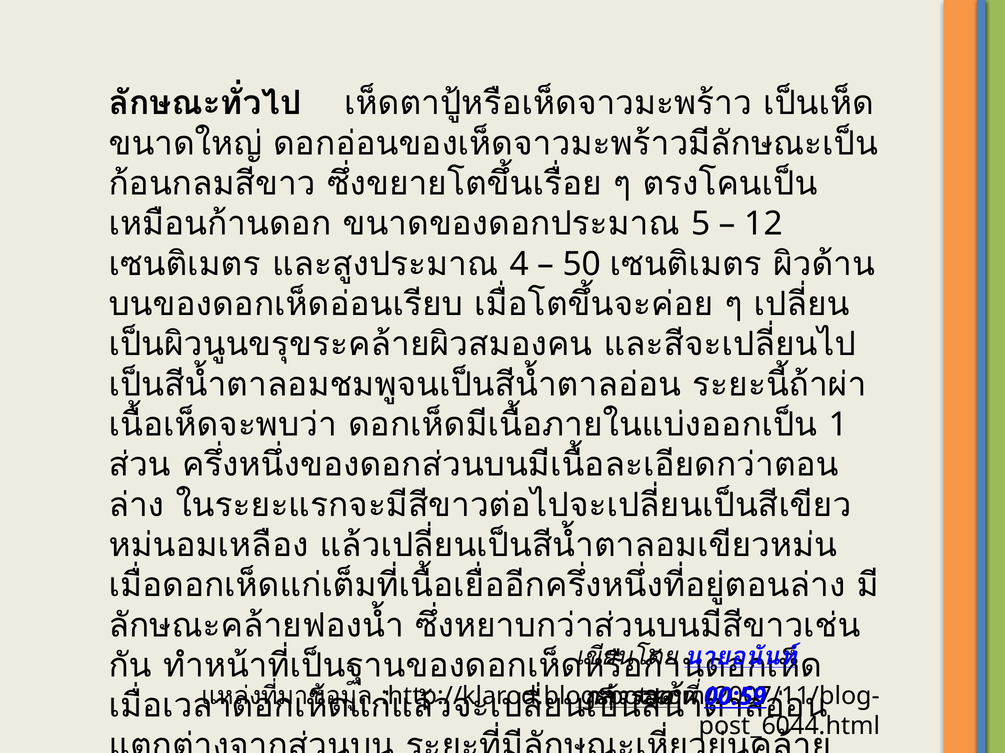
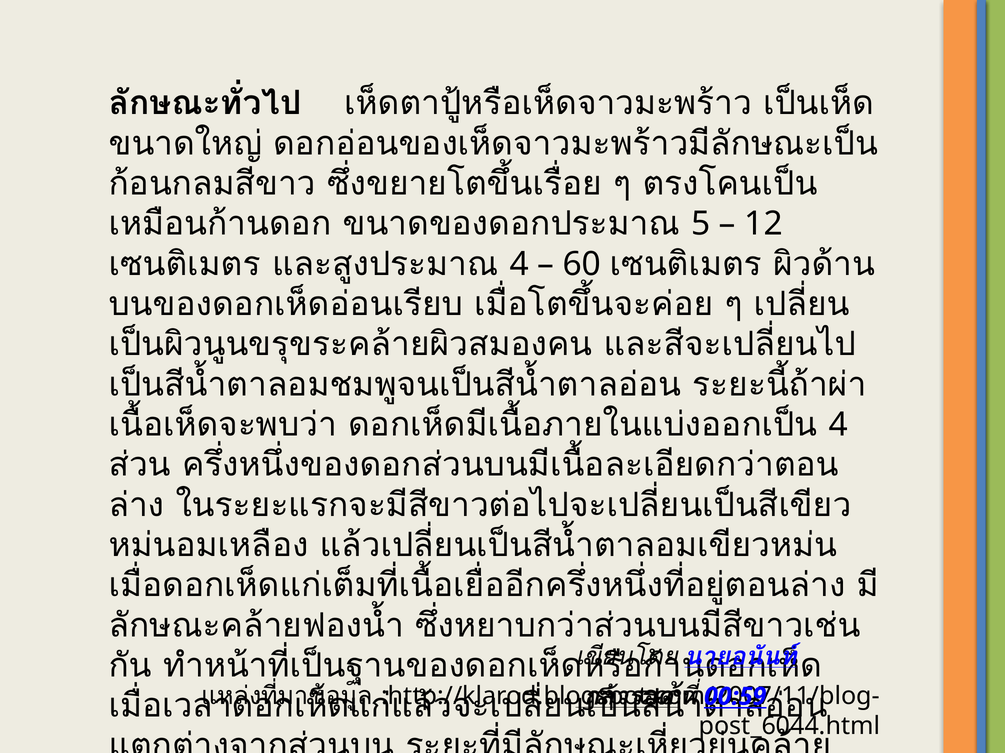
50: 50 -> 60 (582, 264)
1: 1 -> 4 (838, 425)
